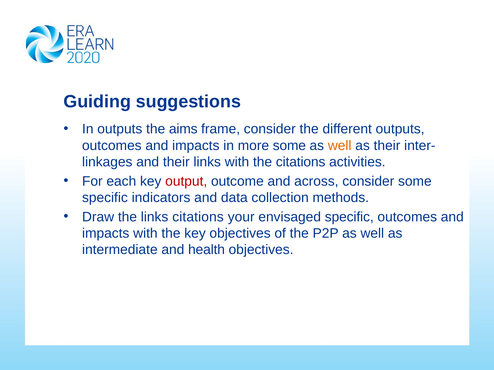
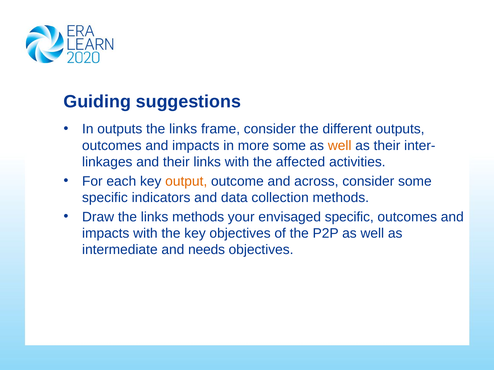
aims: aims -> links (183, 129)
the citations: citations -> affected (301, 162)
output colour: red -> orange (186, 181)
links citations: citations -> methods (198, 217)
health: health -> needs (207, 250)
